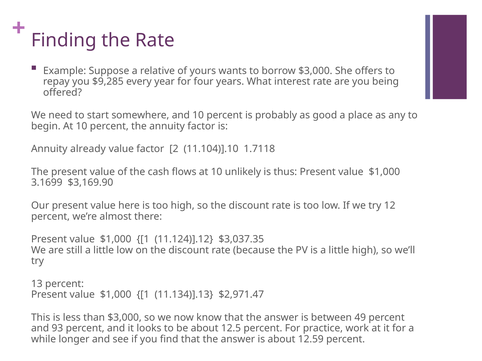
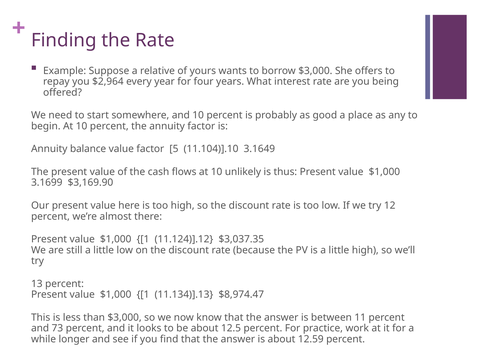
$9,285: $9,285 -> $2,964 (108, 82)
already: already -> balance (88, 149)
2: 2 -> 5 (174, 149)
1.7118: 1.7118 -> 3.1649 (259, 149)
$2,971.47: $2,971.47 -> $8,974.47 (241, 295)
49: 49 -> 11 (360, 318)
93: 93 -> 73 (57, 329)
